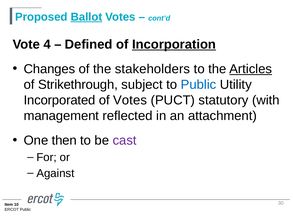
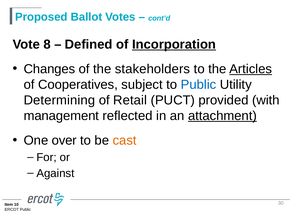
Ballot underline: present -> none (86, 17)
4: 4 -> 8 (47, 44)
Strikethrough: Strikethrough -> Cooperatives (78, 84)
Incorporated: Incorporated -> Determining (59, 100)
of Votes: Votes -> Retail (130, 100)
statutory: statutory -> provided (224, 100)
attachment underline: none -> present (222, 116)
then: then -> over (64, 140)
cast colour: purple -> orange (125, 140)
